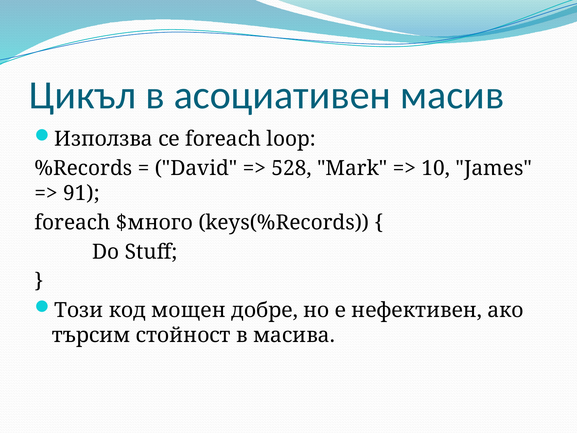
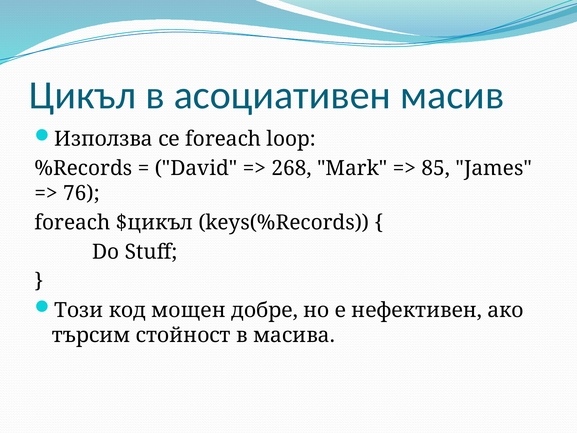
528: 528 -> 268 (292, 168)
10: 10 -> 85 (436, 168)
91: 91 -> 76 (81, 193)
$много: $много -> $цикъл (154, 222)
